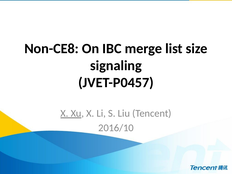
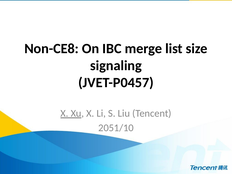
2016/10: 2016/10 -> 2051/10 (116, 128)
